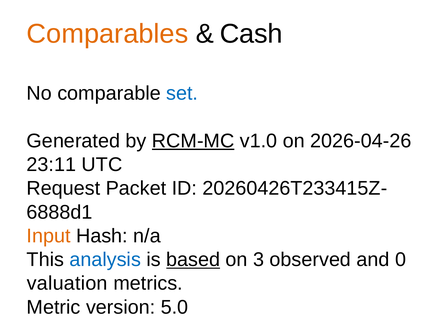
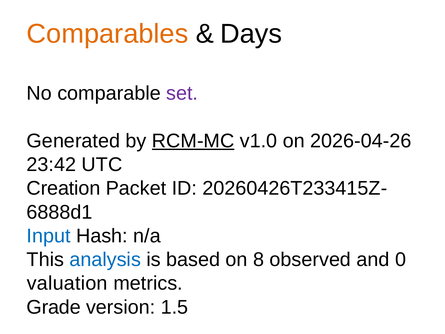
Cash: Cash -> Days (251, 34)
set colour: blue -> purple (182, 93)
23:11: 23:11 -> 23:42 (51, 165)
Request: Request -> Creation (64, 188)
Input colour: orange -> blue (49, 236)
based underline: present -> none (193, 259)
3: 3 -> 8 (259, 259)
Metric: Metric -> Grade (54, 307)
5.0: 5.0 -> 1.5 (175, 307)
